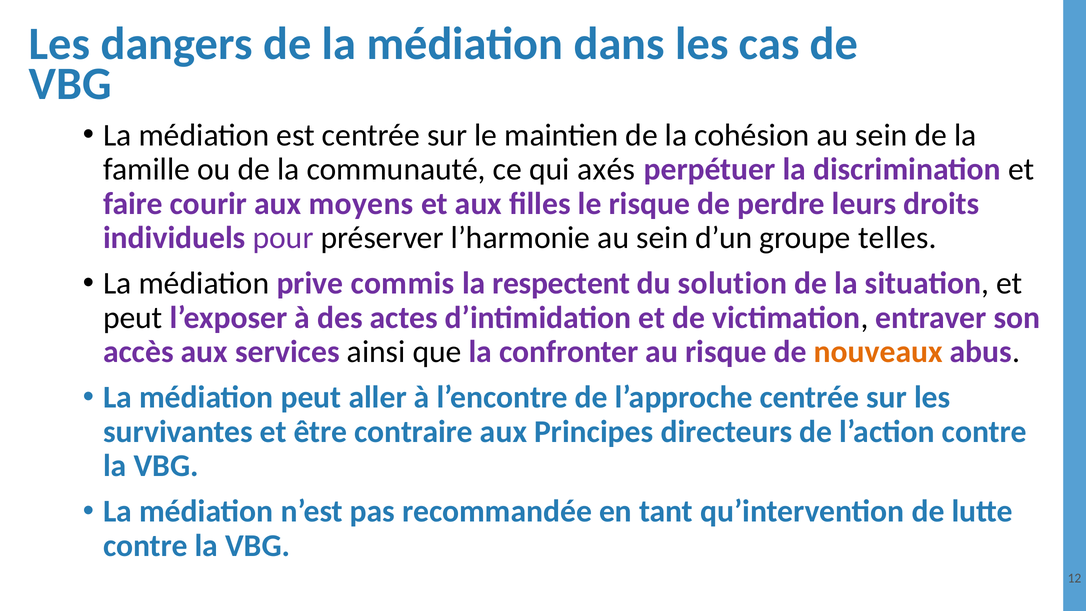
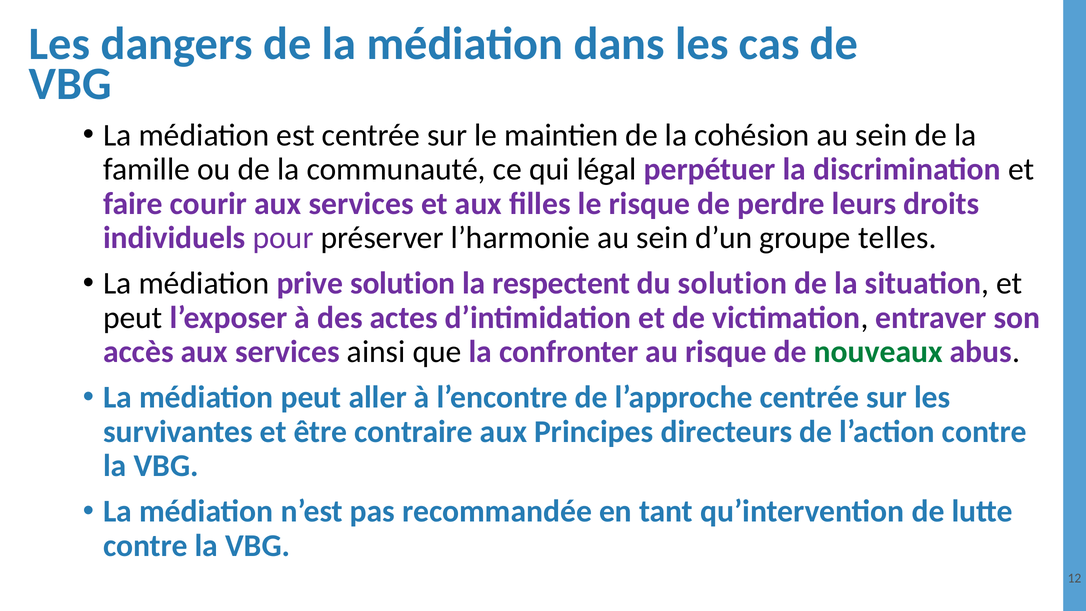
axés: axés -> légal (607, 169)
courir aux moyens: moyens -> services (361, 204)
prive commis: commis -> solution (403, 283)
nouveaux colour: orange -> green (878, 352)
